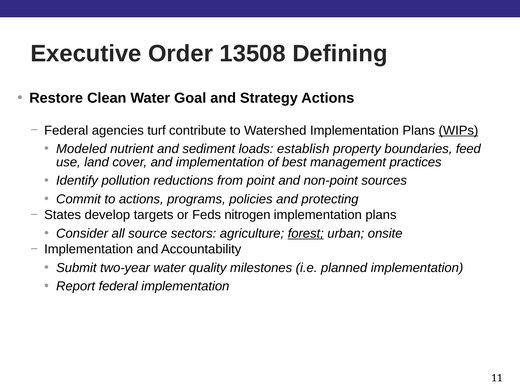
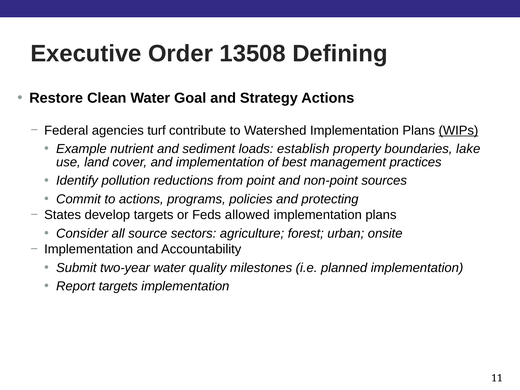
Modeled: Modeled -> Example (81, 149)
feed: feed -> lake (468, 149)
nitrogen: nitrogen -> allowed (247, 215)
forest underline: present -> none (306, 233)
Report federal: federal -> targets (118, 286)
